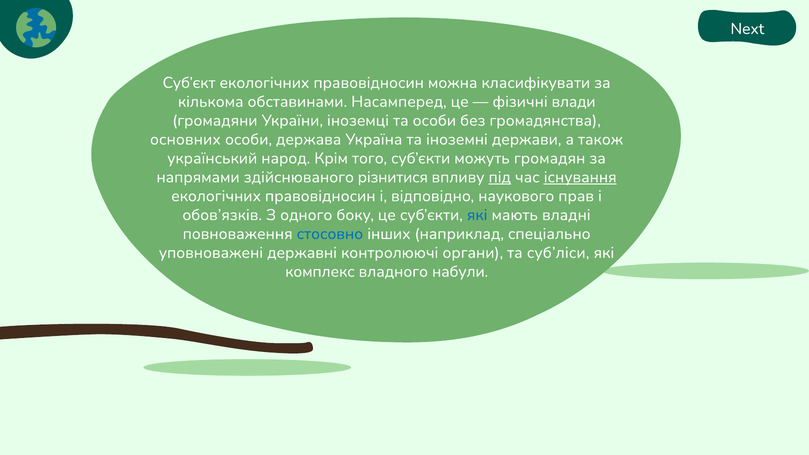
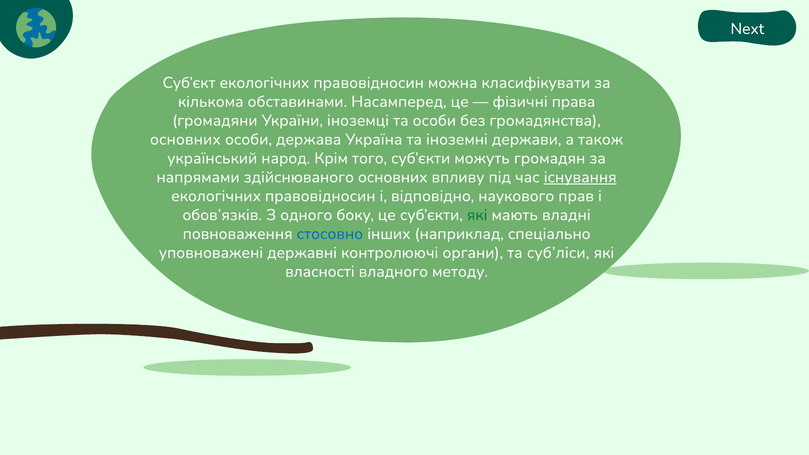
влади: влади -> права (574, 102)
здійснюваного різнитися: різнитися -> основних (393, 177)
під underline: present -> none (500, 177)
які colour: blue -> green (477, 215)
комплекс: комплекс -> власності (320, 272)
набули: набули -> методу (460, 272)
